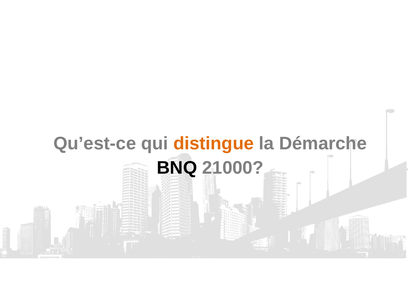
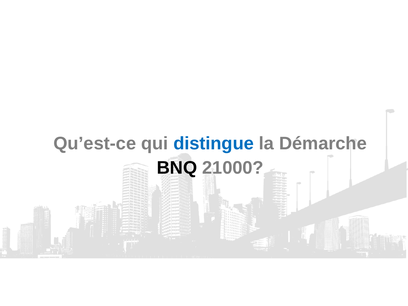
distingue colour: orange -> blue (214, 143)
